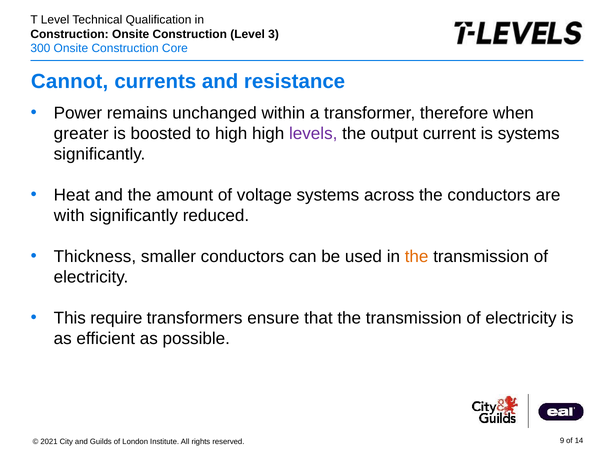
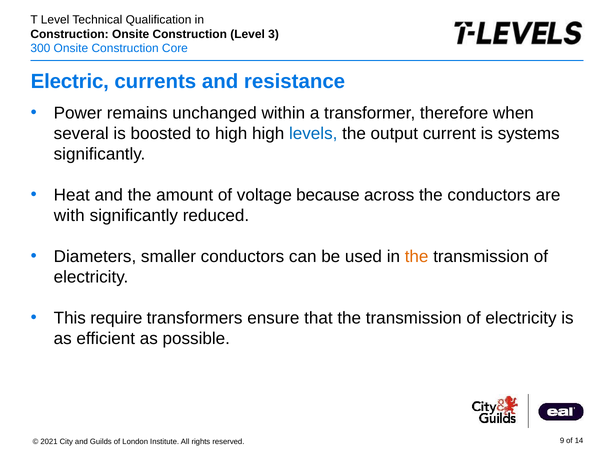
Cannot: Cannot -> Electric (70, 81)
greater: greater -> several (81, 133)
levels colour: purple -> blue (313, 133)
voltage systems: systems -> because (328, 195)
Thickness: Thickness -> Diameters (95, 256)
